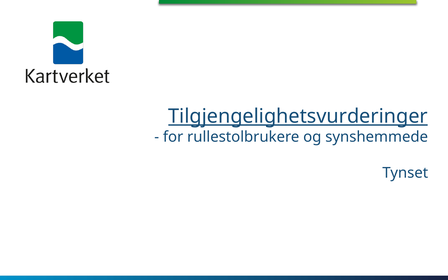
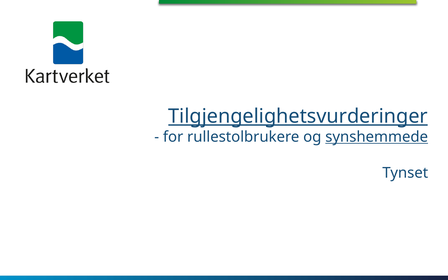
synshemmede underline: none -> present (377, 137)
